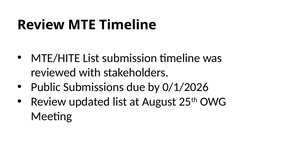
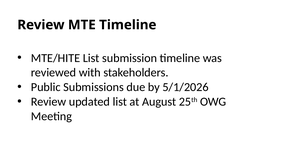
0/1/2026: 0/1/2026 -> 5/1/2026 (186, 87)
